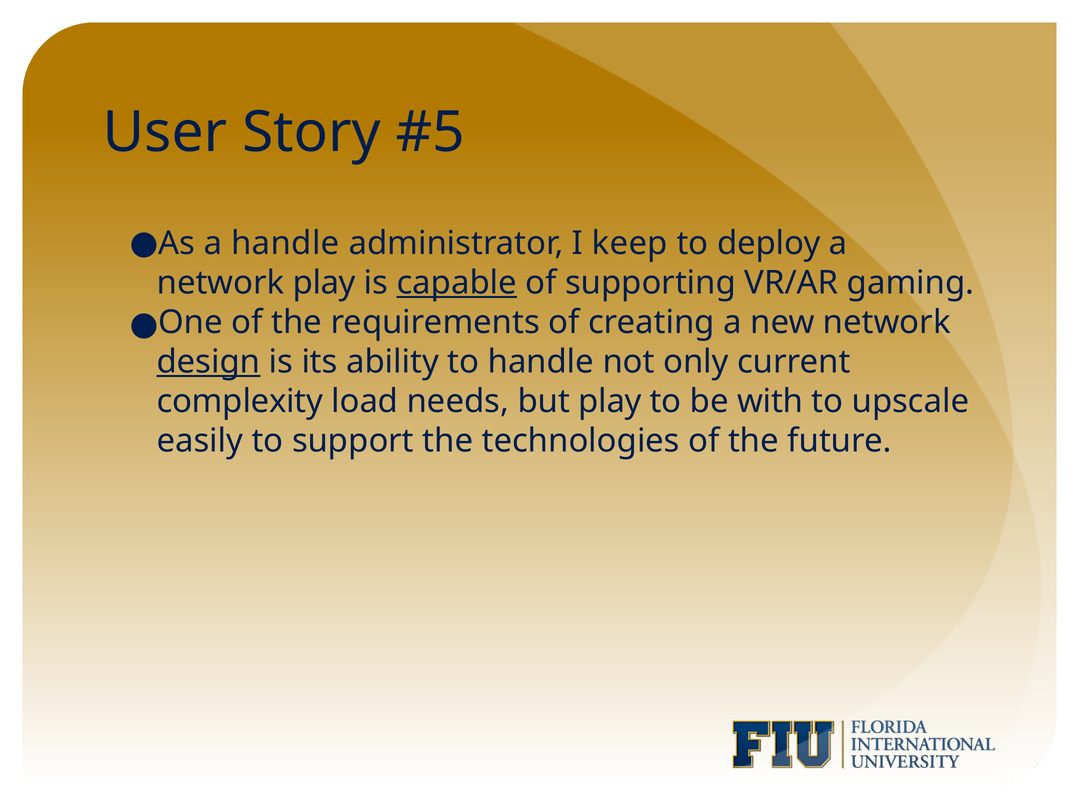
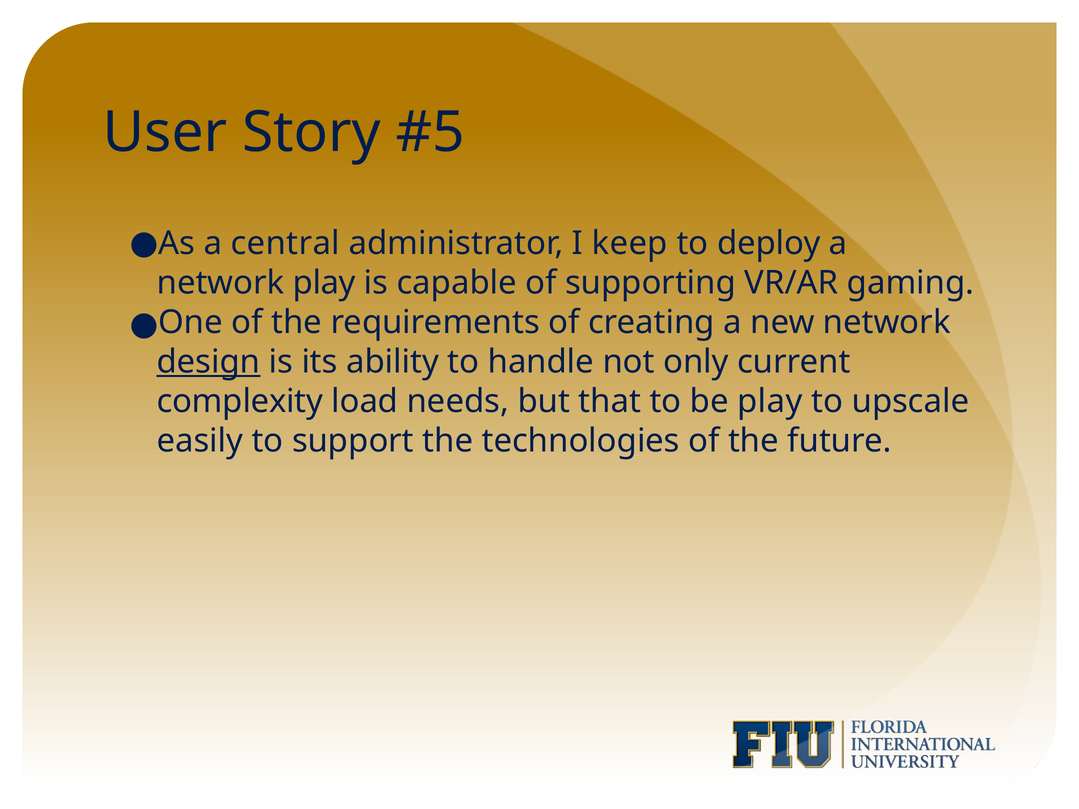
a handle: handle -> central (285, 243)
capable underline: present -> none (457, 283)
but play: play -> that (610, 401)
be with: with -> play (770, 401)
